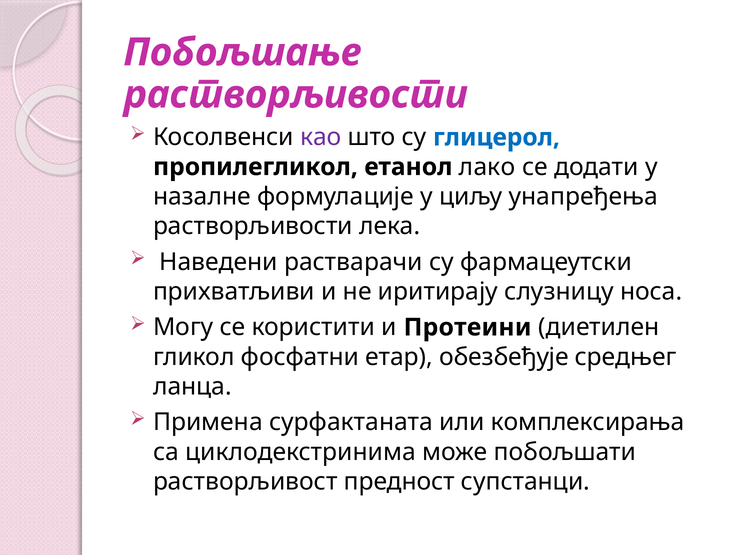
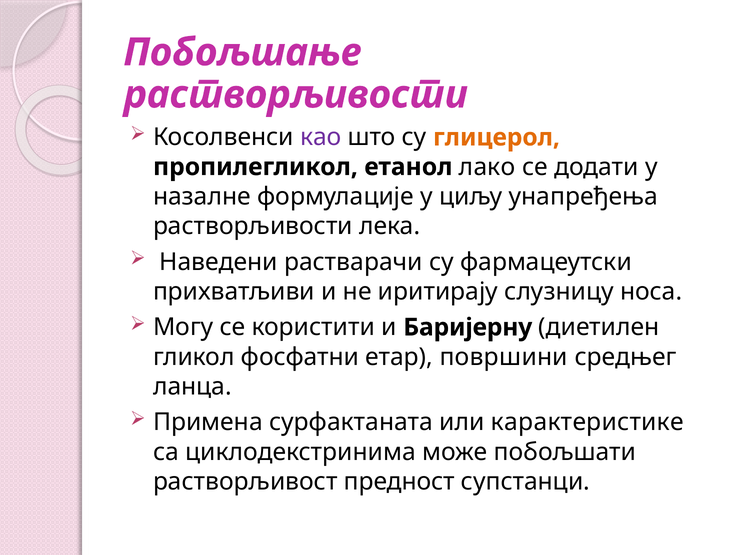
глицерол colour: blue -> orange (496, 137)
Протеини: Протеини -> Баријерну (468, 327)
обезбеђује: обезбеђује -> површини (504, 357)
комплексирања: комплексирања -> карактеристике (587, 422)
